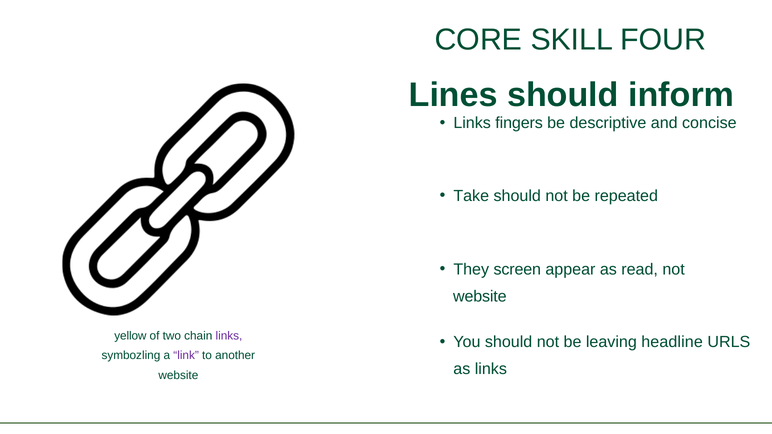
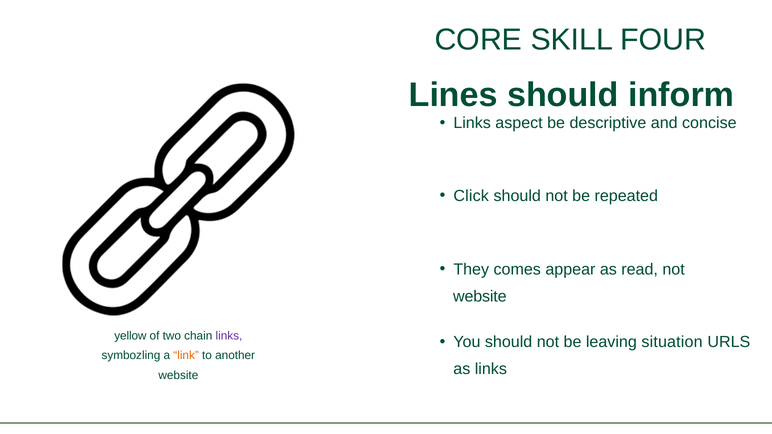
fingers: fingers -> aspect (519, 123)
Take: Take -> Click (471, 196)
screen: screen -> comes (517, 270)
headline: headline -> situation (672, 342)
link colour: purple -> orange (186, 356)
